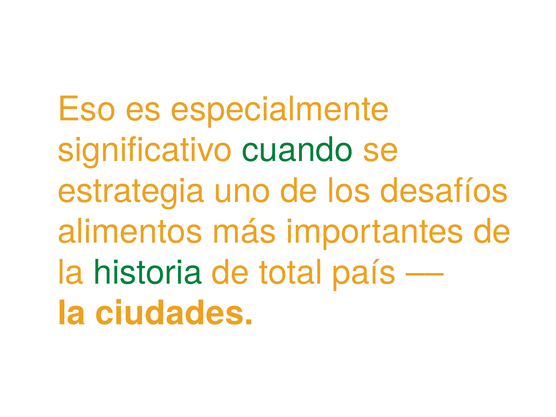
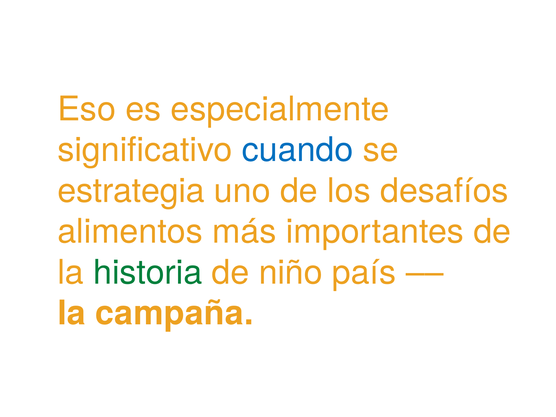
cuando colour: green -> blue (298, 150)
total: total -> niño (291, 273)
ciudades: ciudades -> campaña (174, 313)
